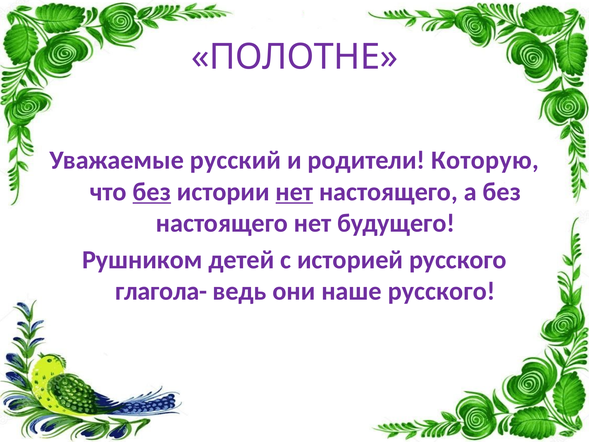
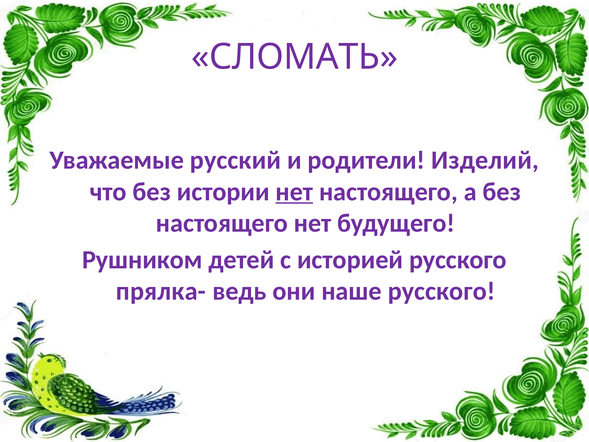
ПОЛОТНЕ: ПОЛОТНЕ -> СЛОМАТЬ (295, 57)
Которую: Которую -> Изделий (485, 160)
без underline: present -> none (152, 192)
глагола-: глагола- -> прялка- (161, 291)
